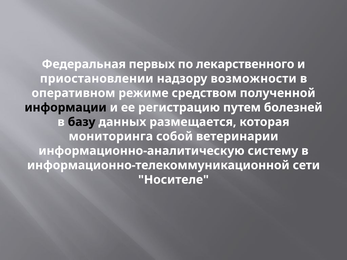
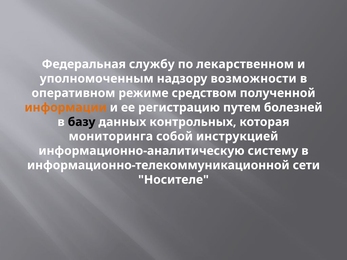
первых: первых -> службу (152, 64)
лекарственного: лекарственного -> лекарственном (245, 64)
приостановлении: приостановлении -> уполномоченным (97, 79)
информации colour: black -> orange (66, 108)
размещается: размещается -> контрольных (193, 122)
ветеринарии: ветеринарии -> инструкцией (237, 137)
